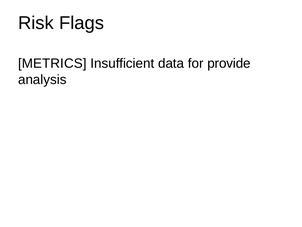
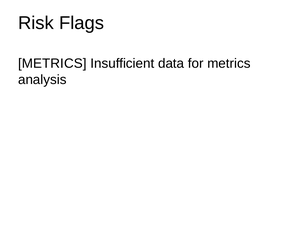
for provide: provide -> metrics (229, 63)
